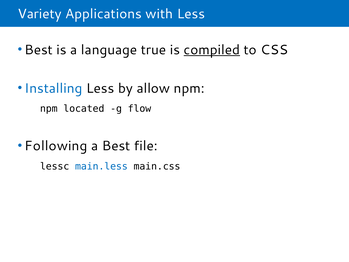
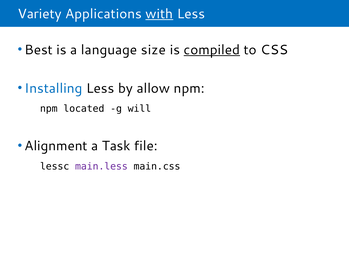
with underline: none -> present (159, 14)
true: true -> size (153, 50)
flow: flow -> will (139, 109)
Following: Following -> Alignment (56, 146)
a Best: Best -> Task (116, 146)
main.less colour: blue -> purple (101, 166)
